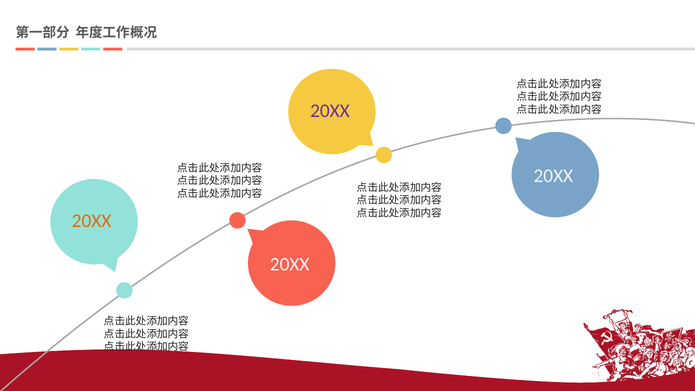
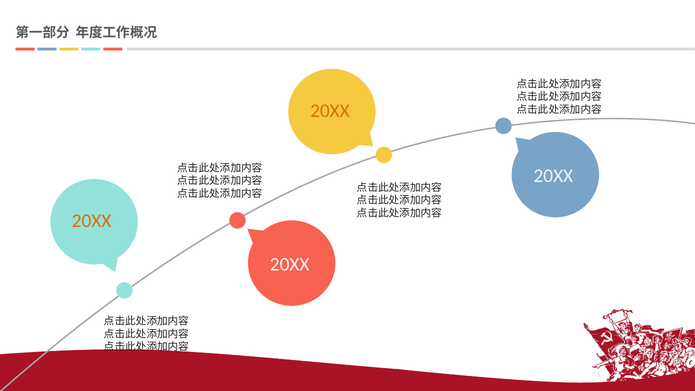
20XX colour: purple -> orange (330, 111)
